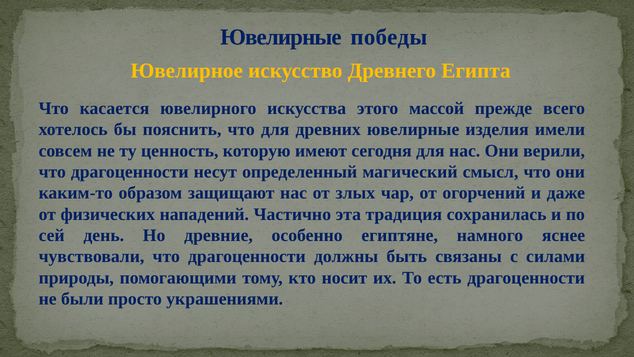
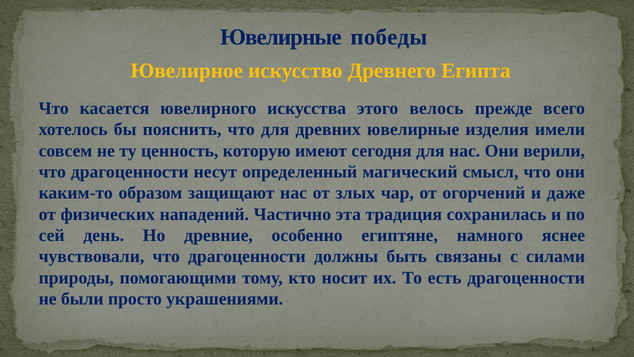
массой: массой -> велось (436, 108)
